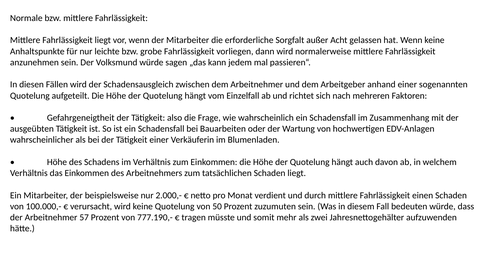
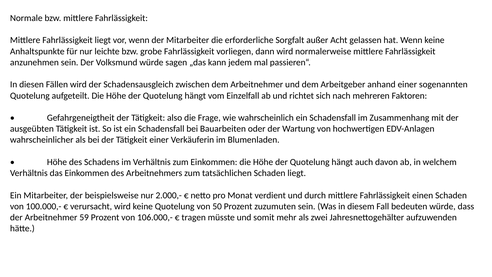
57: 57 -> 59 (84, 217)
777.190,-: 777.190,- -> 106.000,- (155, 217)
